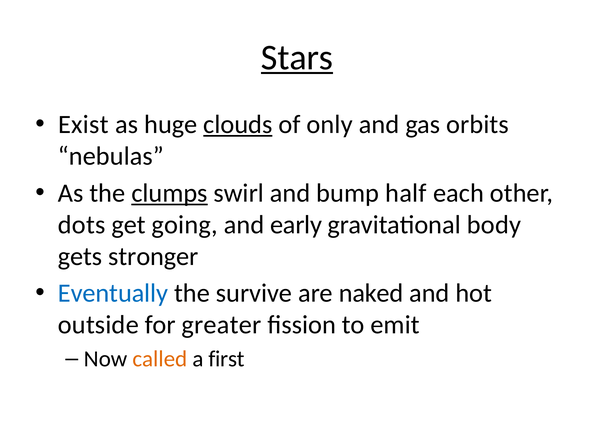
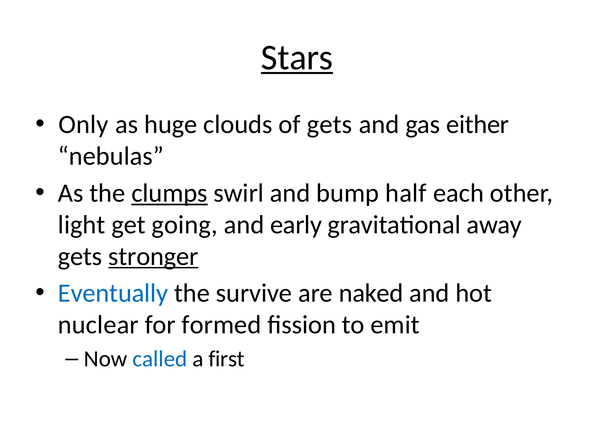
Exist: Exist -> Only (83, 125)
clouds underline: present -> none (238, 125)
of only: only -> gets (330, 125)
orbits: orbits -> either (478, 125)
dots: dots -> light (82, 225)
body: body -> away (494, 225)
stronger underline: none -> present (153, 257)
outside: outside -> nuclear (98, 325)
greater: greater -> formed (221, 325)
called colour: orange -> blue (160, 359)
